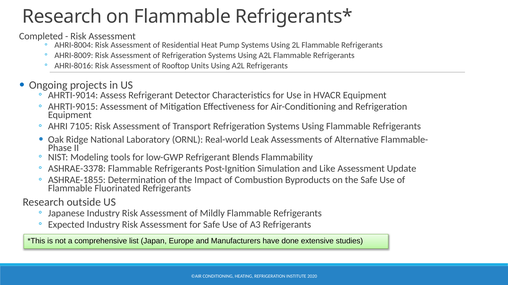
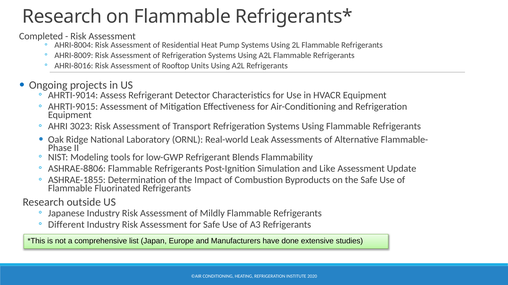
7105: 7105 -> 3023 (81, 127)
ASHRAE-3378: ASHRAE-3378 -> ASHRAE-8806 (77, 169)
Expected: Expected -> Different (66, 225)
